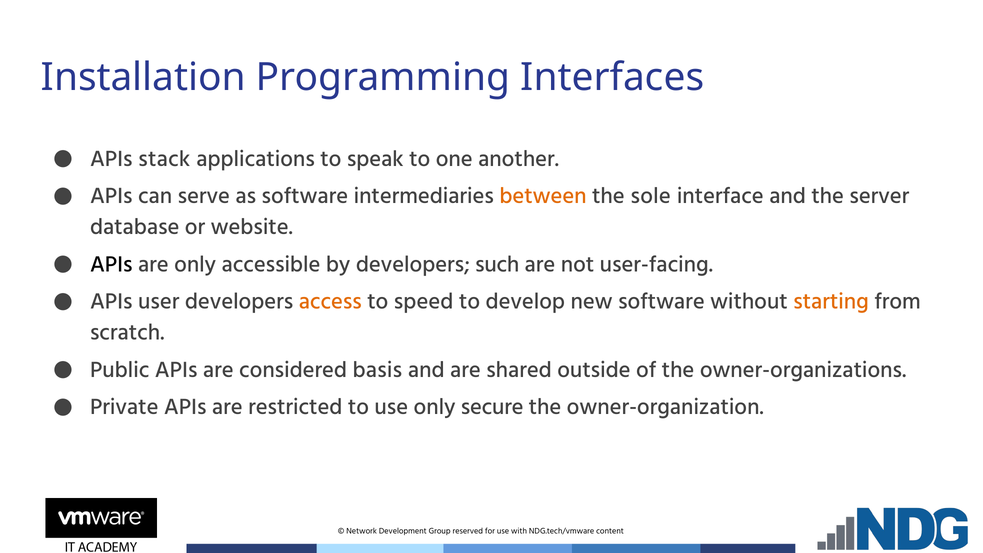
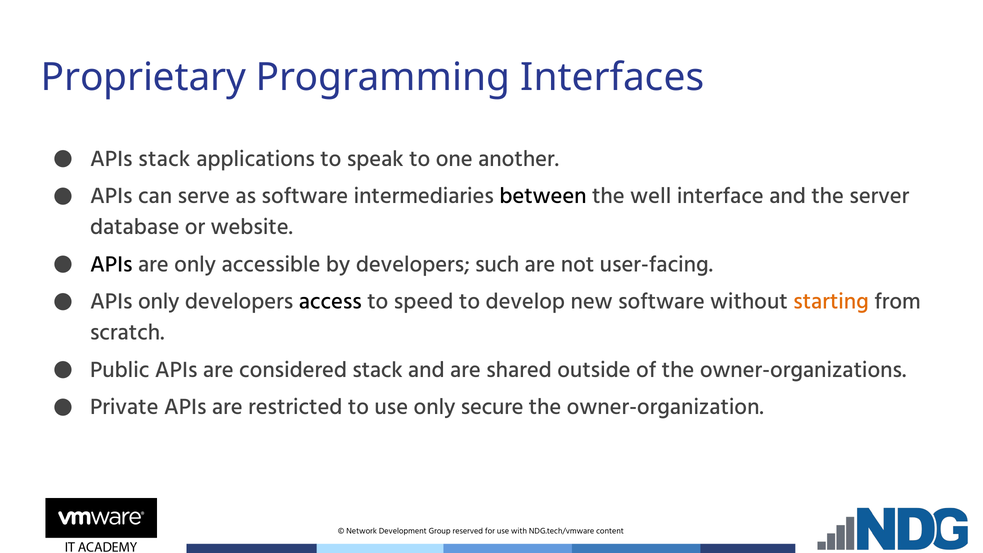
Installation: Installation -> Proprietary (143, 78)
between colour: orange -> black (543, 196)
sole: sole -> well (651, 196)
APIs user: user -> only (159, 301)
access colour: orange -> black (330, 301)
considered basis: basis -> stack (378, 370)
